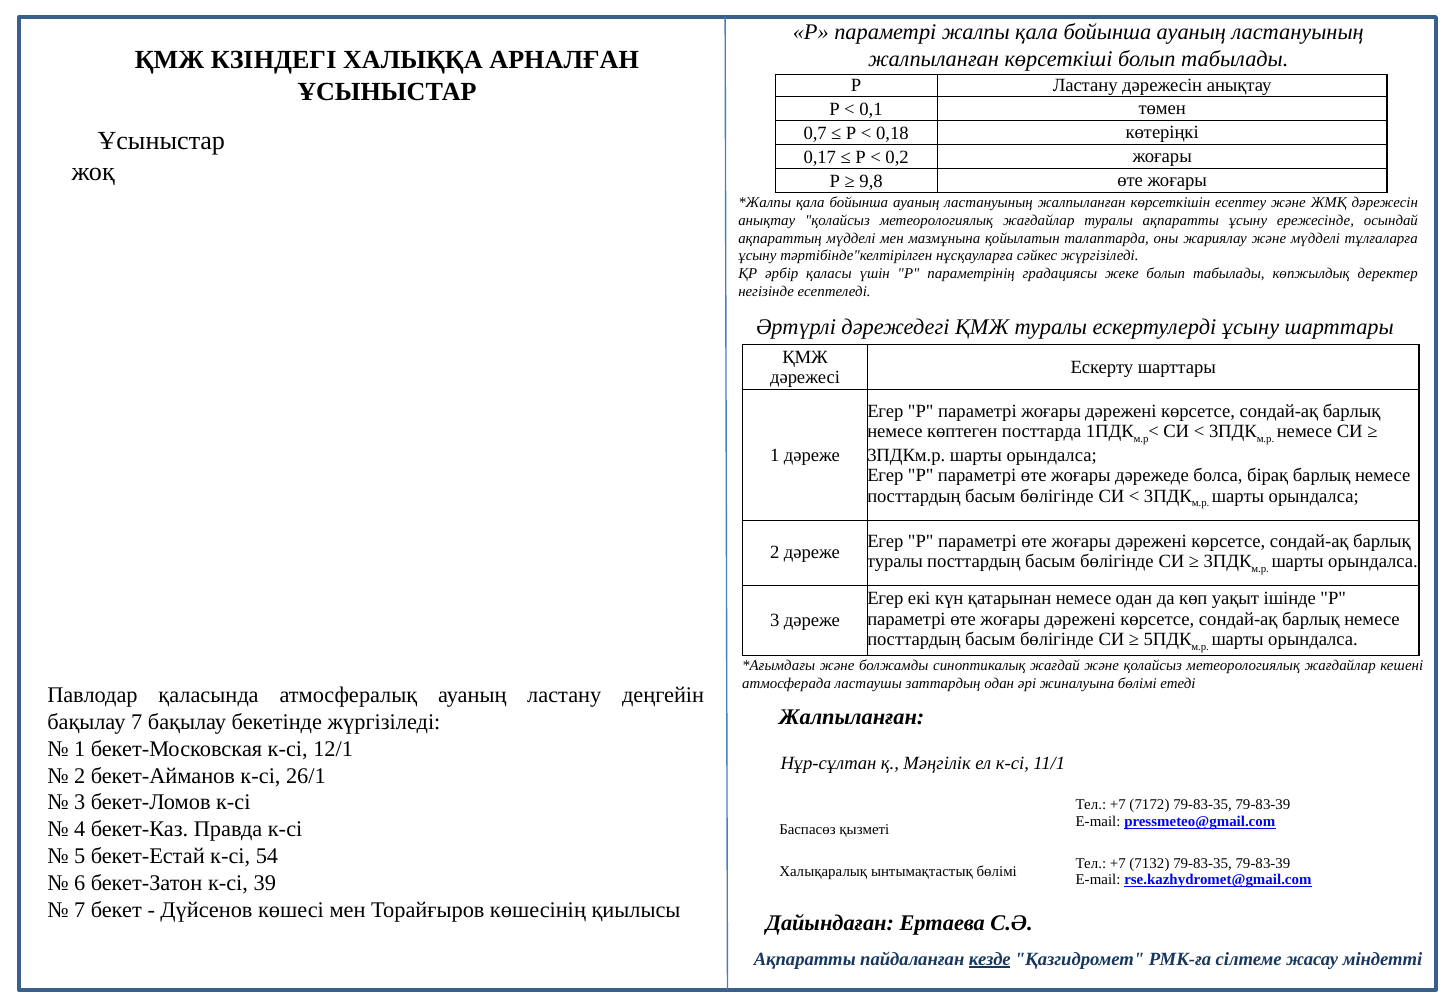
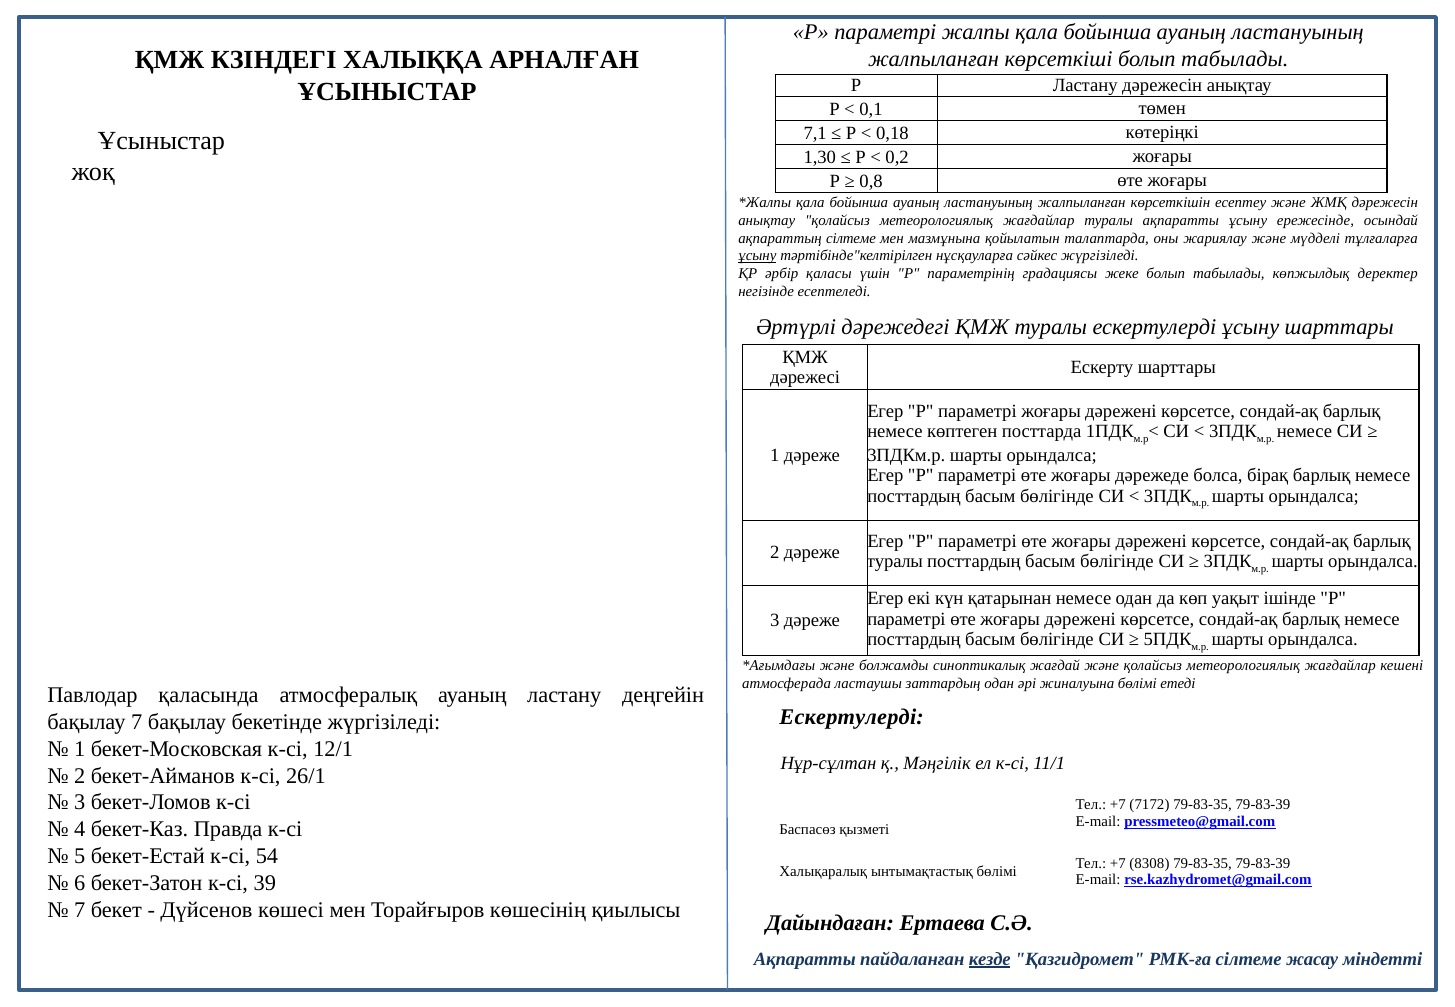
0,7: 0,7 -> 7,1 (815, 134)
0,17: 0,17 -> 1,30 (820, 158)
9,8: 9,8 -> 0,8 (871, 182)
ақпараттың мүдделі: мүдделі -> сілтеме (851, 238)
ұсыну underline: none -> present (757, 256)
Жалпыланған: Жалпыланған -> Ескертулерді (852, 717)
7132: 7132 -> 8308 (1149, 863)
